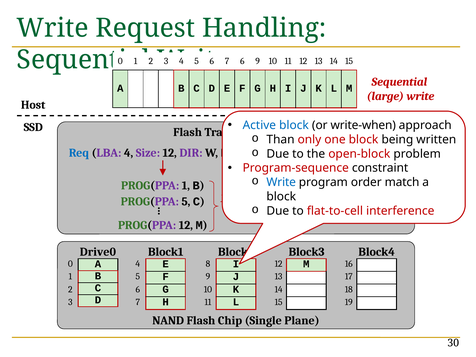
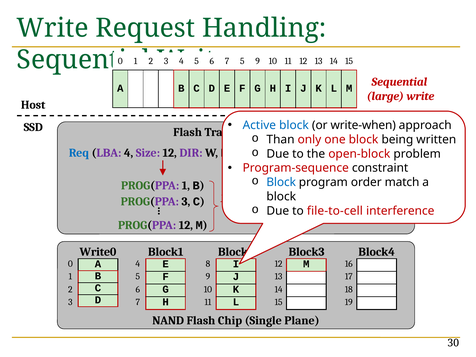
6: 6 -> 5 (242, 61)
Write: Write -> Block (281, 182)
PROG(PPA 5: 5 -> 3 (186, 202)
flat-to-cell: flat-to-cell -> file-to-cell (335, 211)
Drive0: Drive0 -> Write0 (98, 252)
